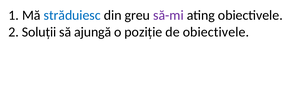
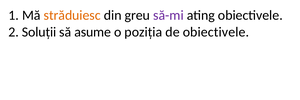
străduiesc colour: blue -> orange (72, 15)
ajungă: ajungă -> asume (93, 32)
poziție: poziție -> poziția (143, 32)
